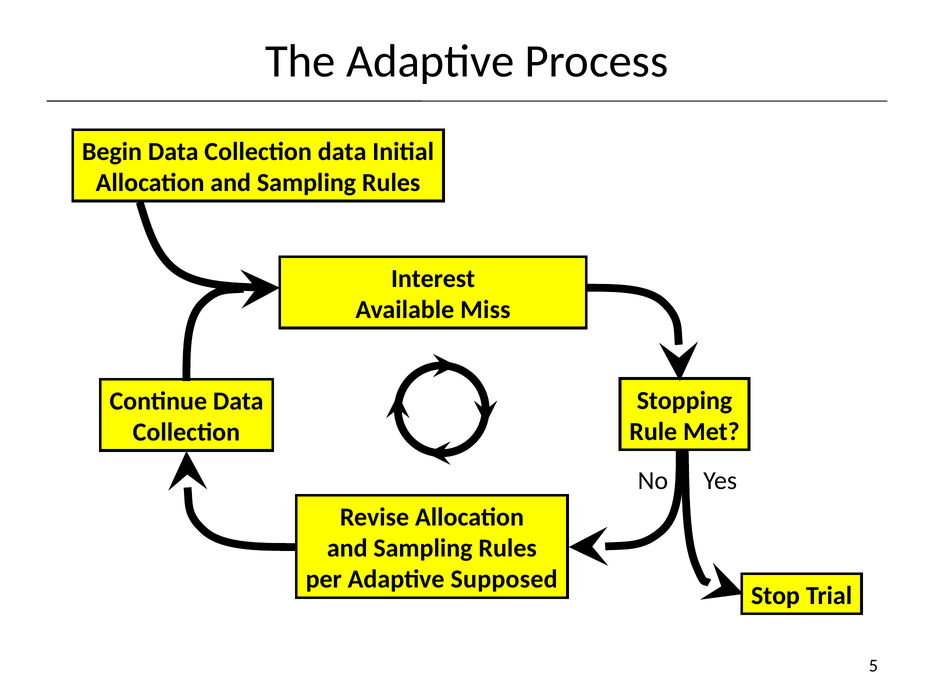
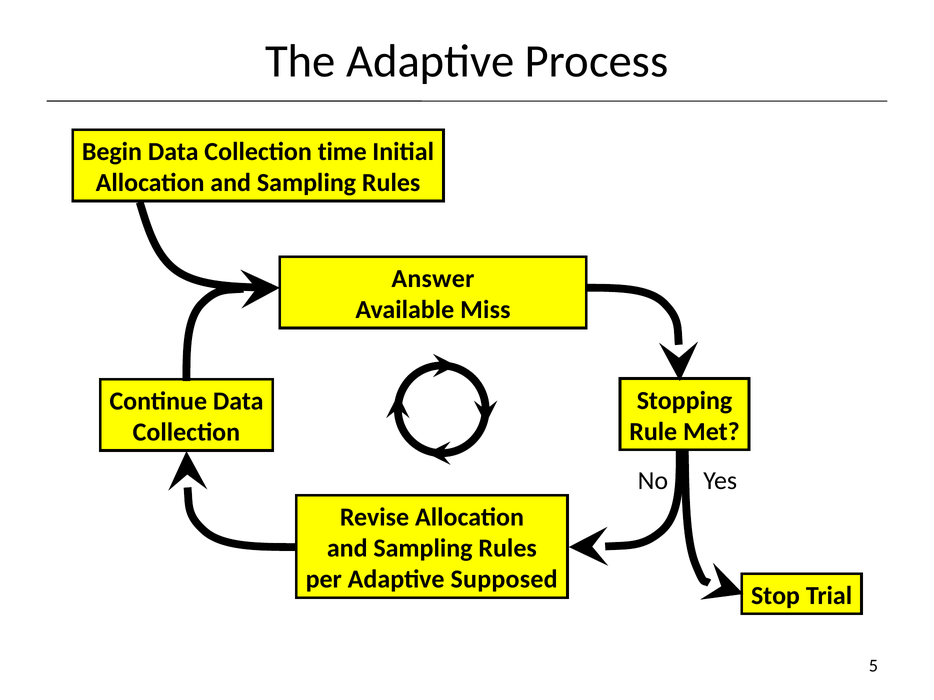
Collection data: data -> time (342, 152)
Interest: Interest -> Answer (433, 279)
